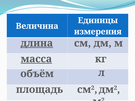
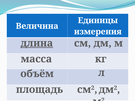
масса underline: present -> none (36, 59)
